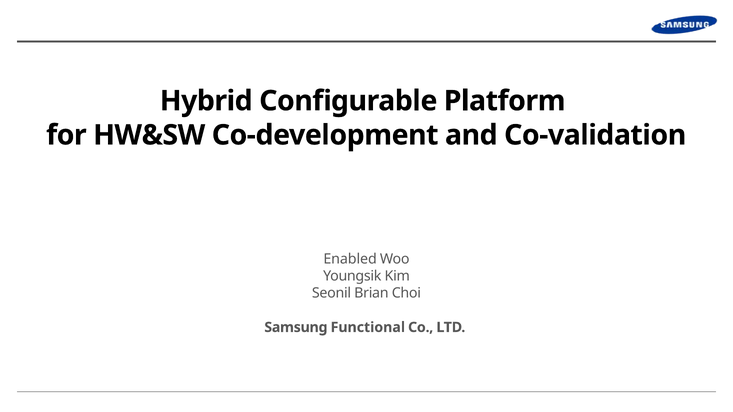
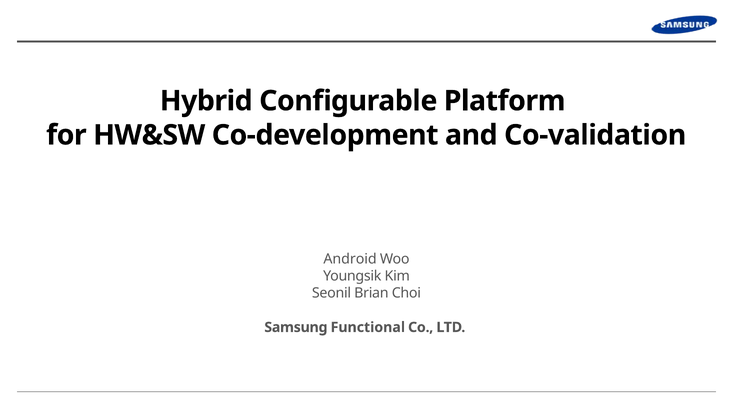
Enabled: Enabled -> Android (350, 259)
